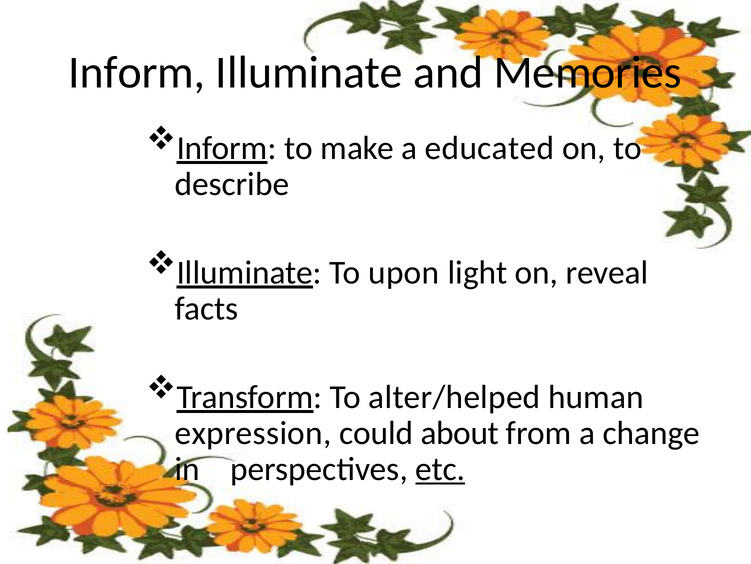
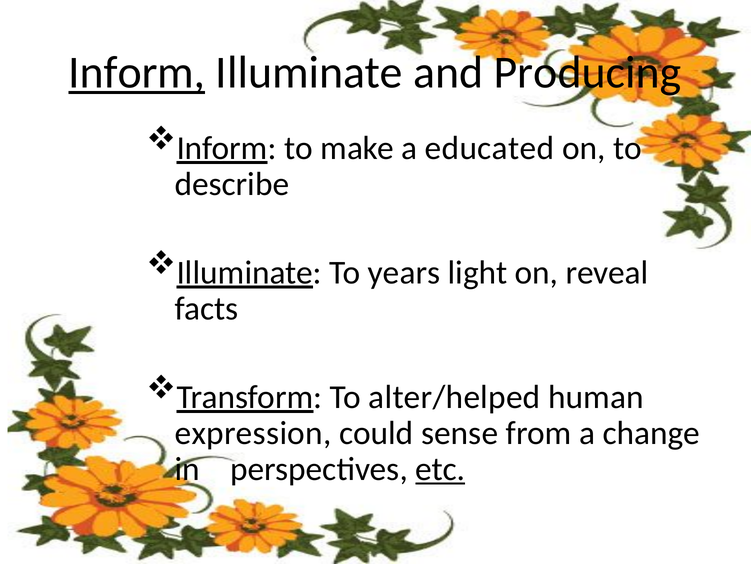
Inform underline: none -> present (137, 73)
Memories: Memories -> Producing (588, 73)
upon: upon -> years (404, 272)
about: about -> sense (460, 433)
